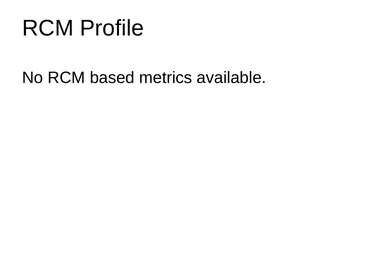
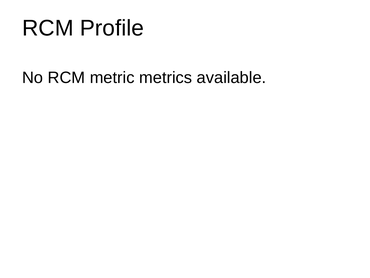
based: based -> metric (112, 78)
